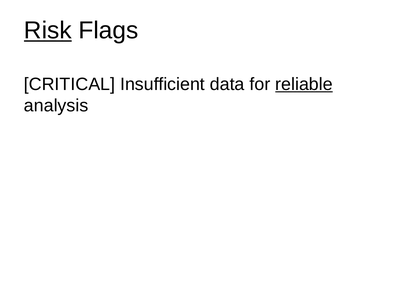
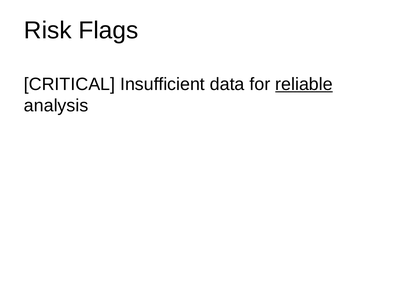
Risk underline: present -> none (48, 30)
